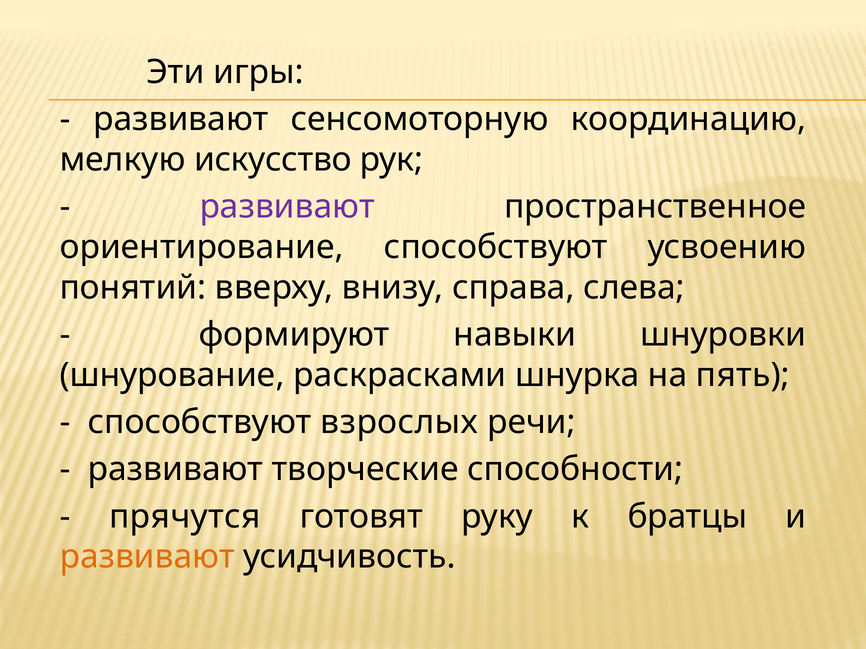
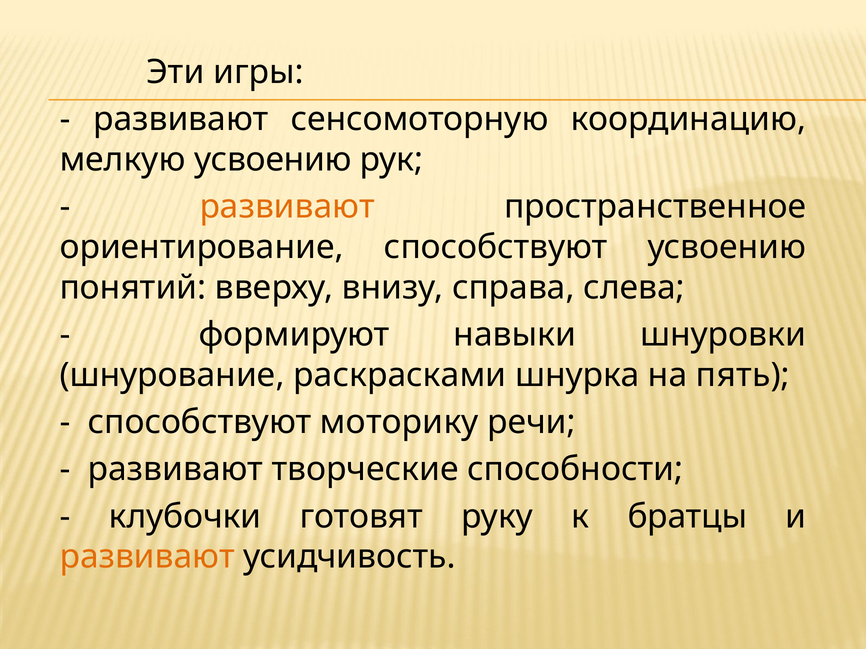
мелкую искусство: искусство -> усвоению (273, 160)
развивают colour: purple -> orange (287, 207)
взрослых: взрослых -> моторику (399, 422)
прячутся: прячутся -> клубочки (185, 517)
